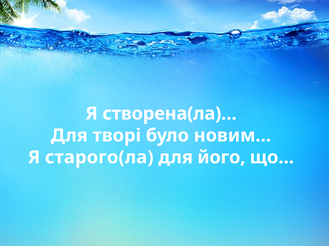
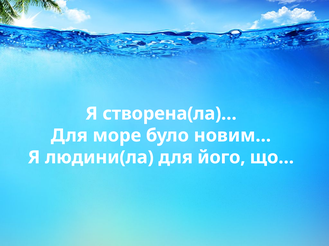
творі: творі -> море (117, 136)
старого(ла: старого(ла -> людини(ла (99, 158)
